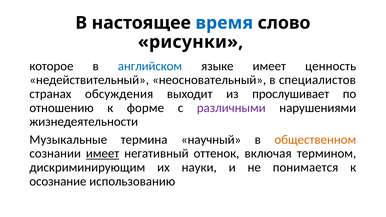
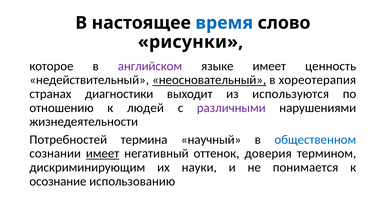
английском colour: blue -> purple (150, 66)
неосновательный underline: none -> present (209, 80)
специалистов: специалистов -> хореотерапия (317, 80)
обсуждения: обсуждения -> диагностики (119, 94)
прослушивает: прослушивает -> используются (291, 94)
форме: форме -> людей (145, 108)
Музыкальные: Музыкальные -> Потребностей (68, 140)
общественном colour: orange -> blue (315, 140)
включая: включая -> доверия (268, 154)
